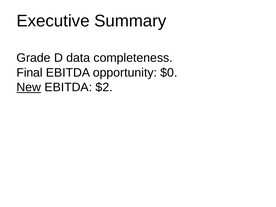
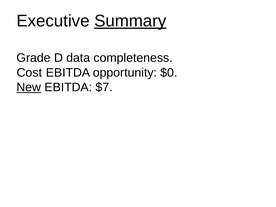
Summary underline: none -> present (130, 21)
Final: Final -> Cost (29, 73)
$2: $2 -> $7 (104, 87)
